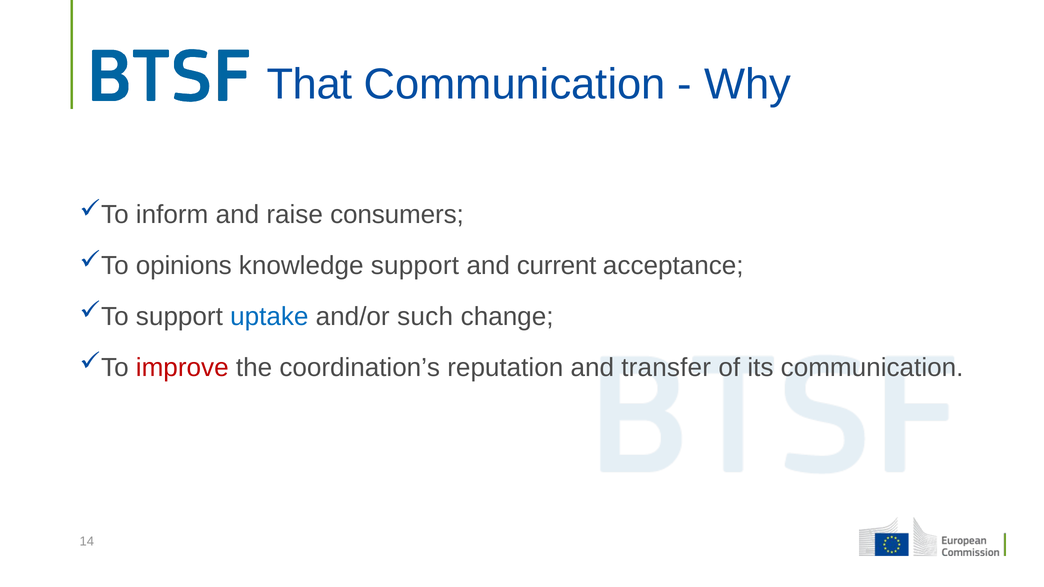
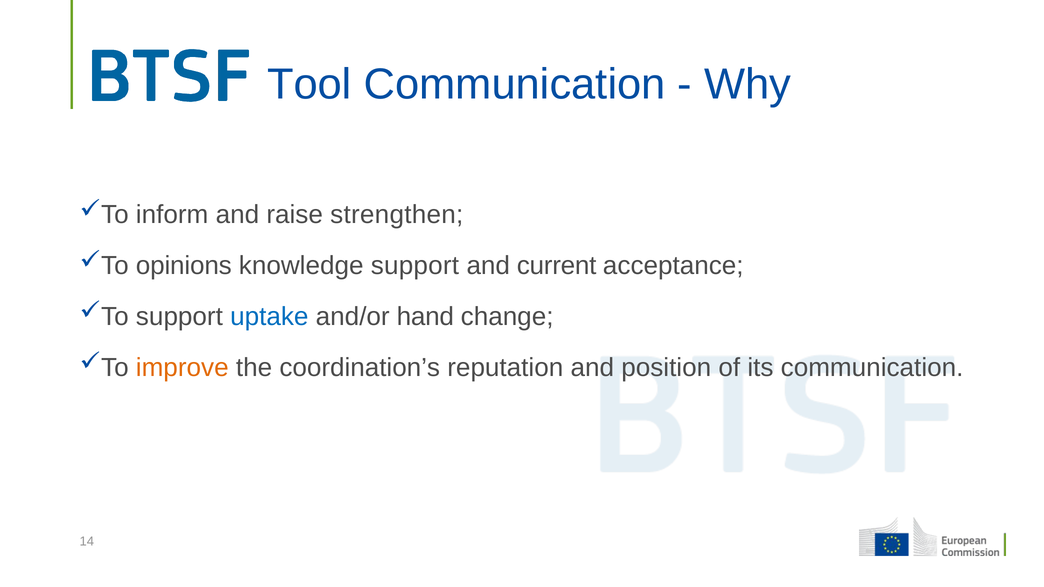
That: That -> Tool (309, 85)
consumers: consumers -> strengthen (397, 215)
such: such -> hand (425, 317)
improve colour: red -> orange (182, 368)
transfer: transfer -> position (666, 368)
